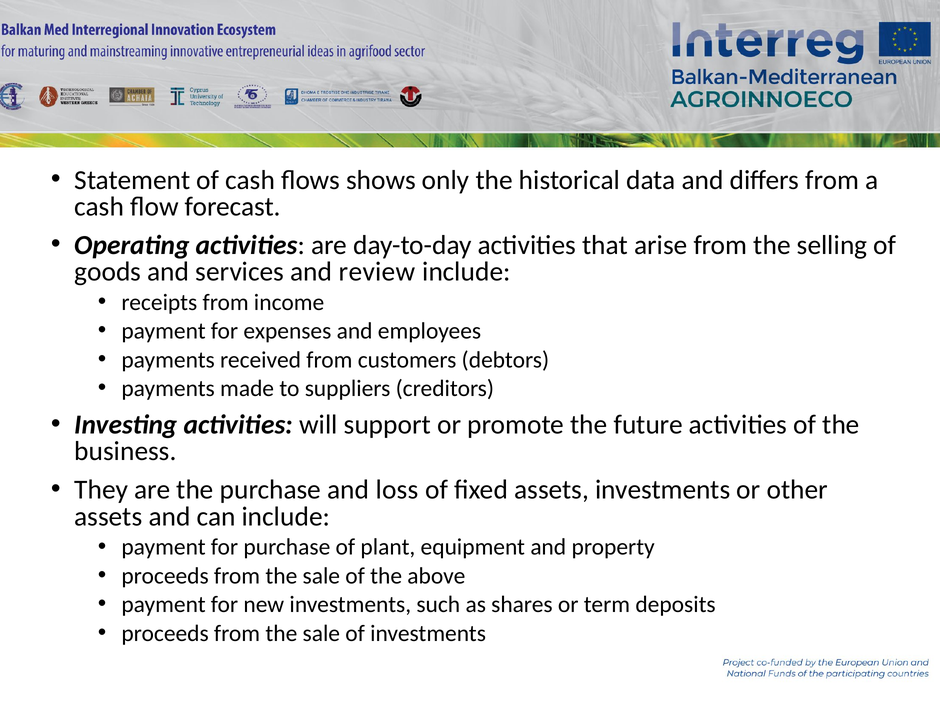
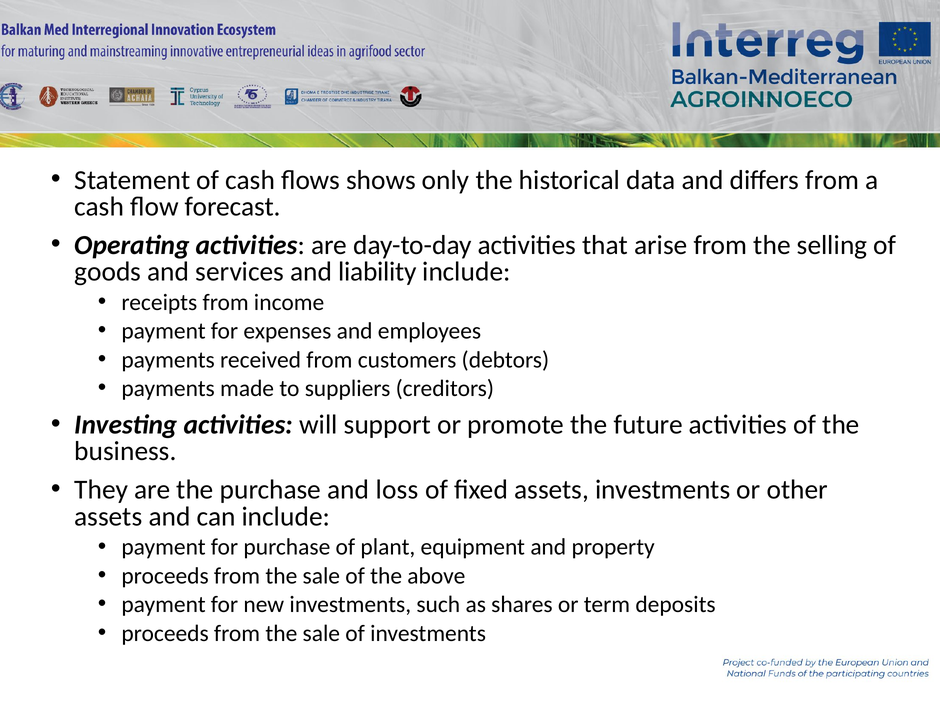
review: review -> liability (377, 272)
